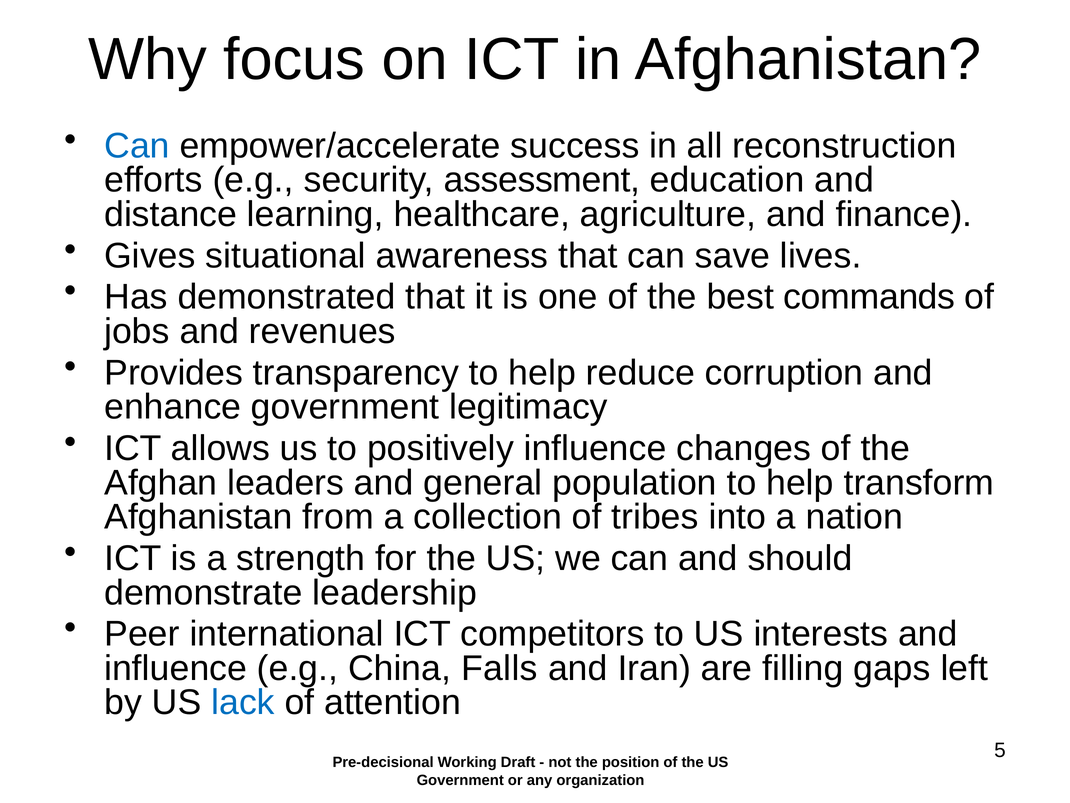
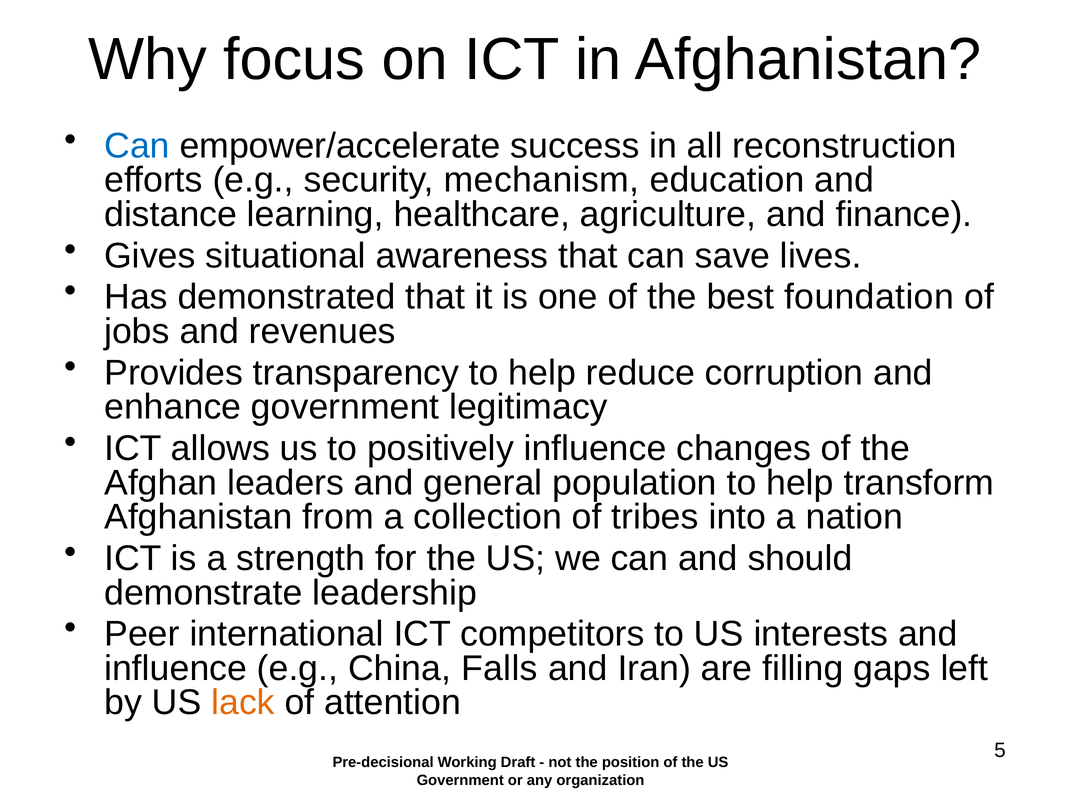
assessment: assessment -> mechanism (542, 180)
commands: commands -> foundation (869, 297)
lack colour: blue -> orange (243, 702)
